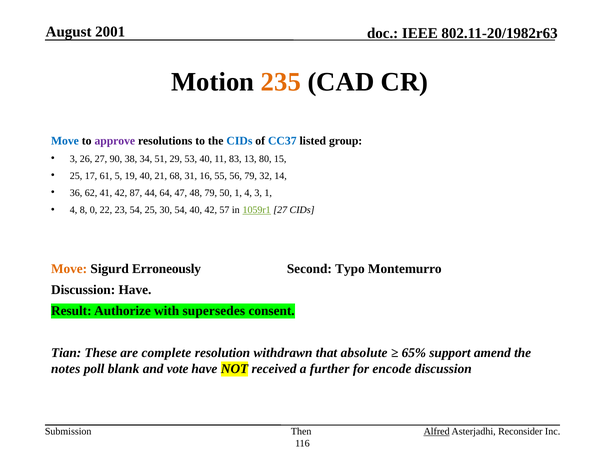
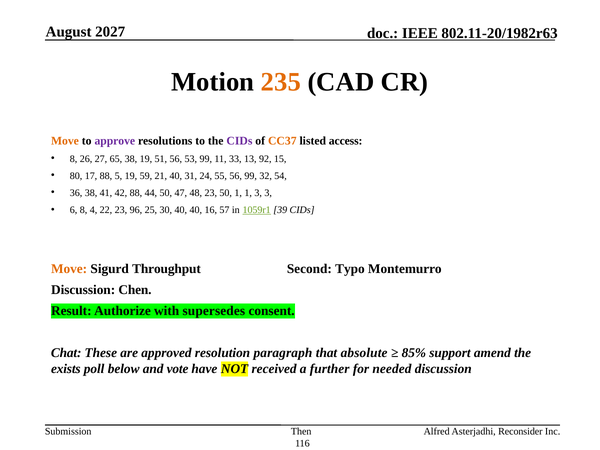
2001: 2001 -> 2027 (110, 32)
Move colour: blue -> orange (65, 141)
CIDs colour: blue -> purple (239, 141)
CC37 colour: blue -> orange (282, 141)
group: group -> access (346, 141)
3: 3 -> 8 (74, 159)
90: 90 -> 65 (116, 159)
38 34: 34 -> 19 (146, 159)
51 29: 29 -> 56 (176, 159)
53 40: 40 -> 99 (206, 159)
83: 83 -> 33 (235, 159)
80: 80 -> 92 (265, 159)
25: 25 -> 80 (76, 176)
17 61: 61 -> 88 (106, 176)
19 40: 40 -> 59 (146, 176)
21 68: 68 -> 40 (176, 176)
16: 16 -> 24 (206, 176)
56 79: 79 -> 99 (251, 176)
14: 14 -> 54 (281, 176)
36 62: 62 -> 38 (91, 193)
42 87: 87 -> 88 (136, 193)
44 64: 64 -> 50 (166, 193)
48 79: 79 -> 23 (211, 193)
1 4: 4 -> 1 (248, 193)
3 1: 1 -> 3 (268, 193)
4: 4 -> 6 (74, 210)
0: 0 -> 4 (94, 210)
23 54: 54 -> 96 (136, 210)
30 54: 54 -> 40 (181, 210)
40 42: 42 -> 16 (211, 210)
1059r1 27: 27 -> 39 (280, 210)
Erroneously: Erroneously -> Throughput (166, 269)
Discussion Have: Have -> Chen (135, 290)
Tian: Tian -> Chat (66, 353)
complete: complete -> approved (166, 353)
withdrawn: withdrawn -> paragraph (283, 353)
65%: 65% -> 85% (414, 353)
notes: notes -> exists (66, 369)
blank: blank -> below (124, 369)
encode: encode -> needed (392, 369)
Alfred underline: present -> none (437, 432)
